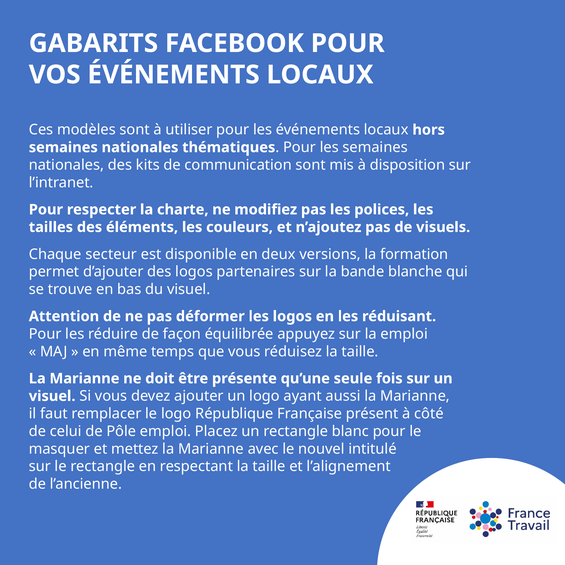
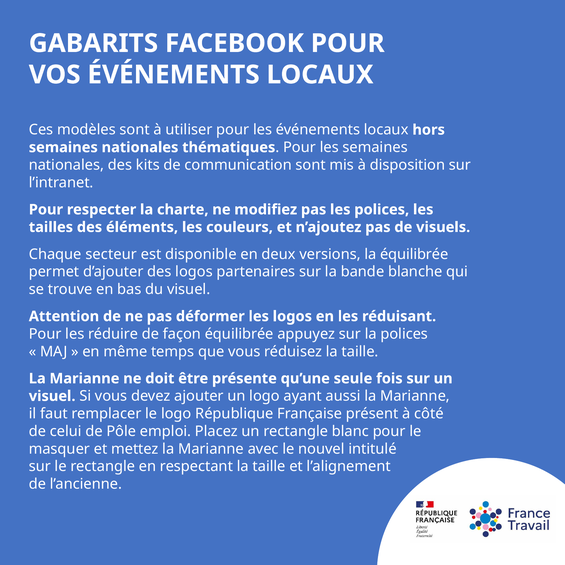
la formation: formation -> équilibrée (414, 254)
la emploi: emploi -> polices (404, 334)
